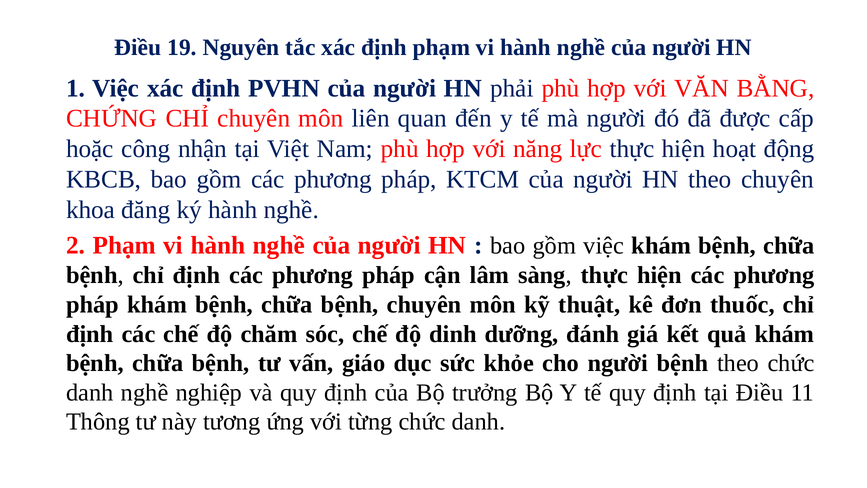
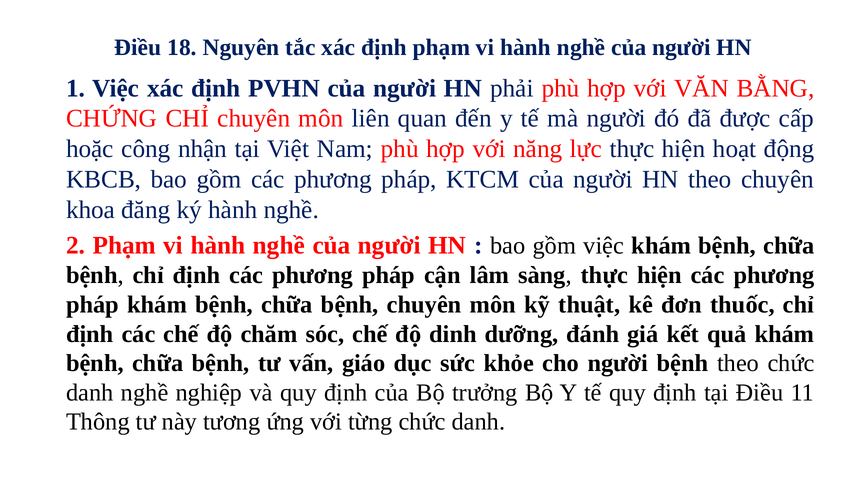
19: 19 -> 18 (182, 48)
